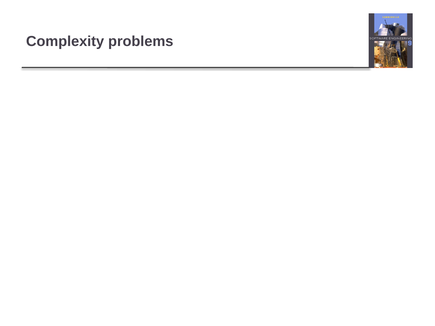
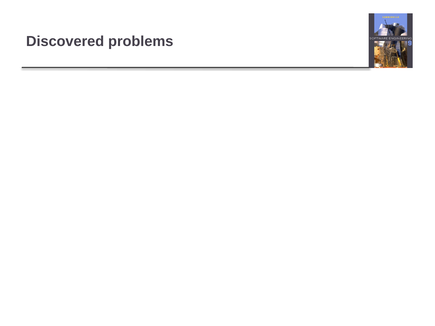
Complexity: Complexity -> Discovered (65, 41)
